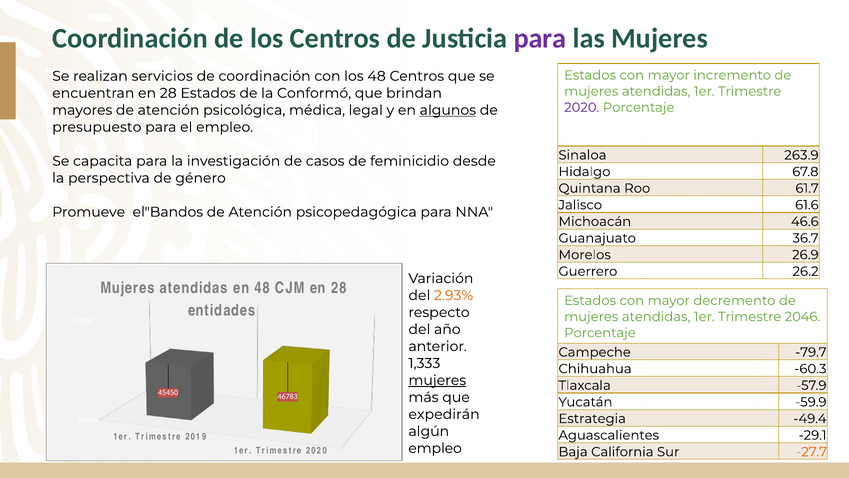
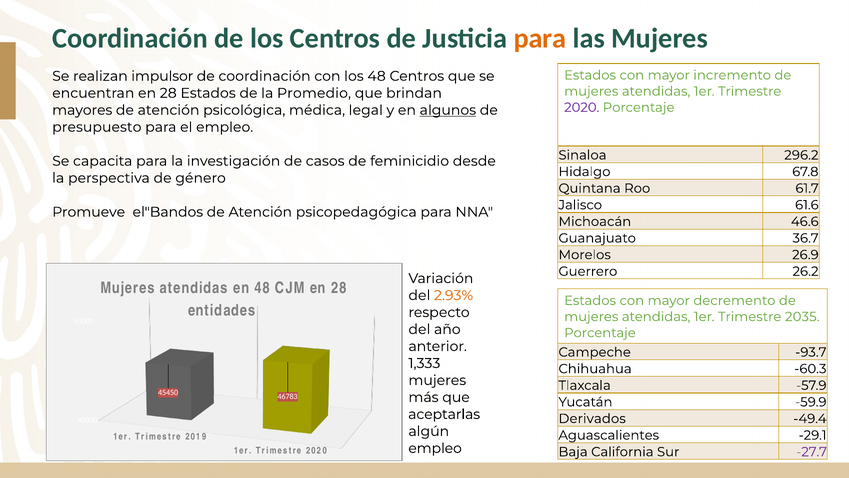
para colour: purple -> orange (540, 38)
servicios: servicios -> impulsor (162, 76)
Conformó: Conformó -> Promedio (314, 93)
263.9: 263.9 -> 296.2 (801, 155)
2046: 2046 -> 2035 (802, 316)
-79.7: -79.7 -> -93.7 (811, 352)
mujeres underline: present -> none (437, 380)
expedirán: expedirán -> aceptarlas (444, 414)
Estrategia: Estrategia -> Derivados (592, 418)
-27.7 colour: orange -> purple (812, 451)
